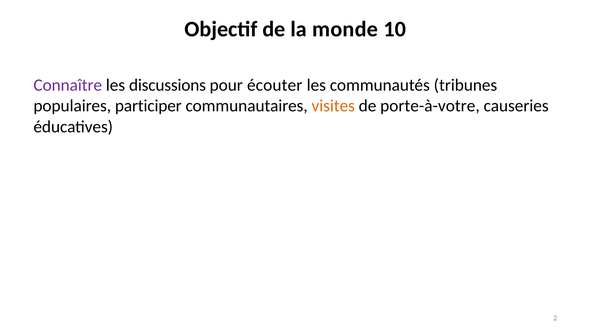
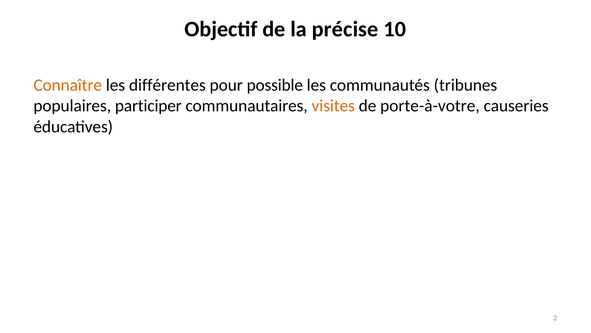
monde: monde -> précise (345, 29)
Connaître colour: purple -> orange (68, 85)
discussions: discussions -> différentes (167, 85)
écouter: écouter -> possible (275, 85)
